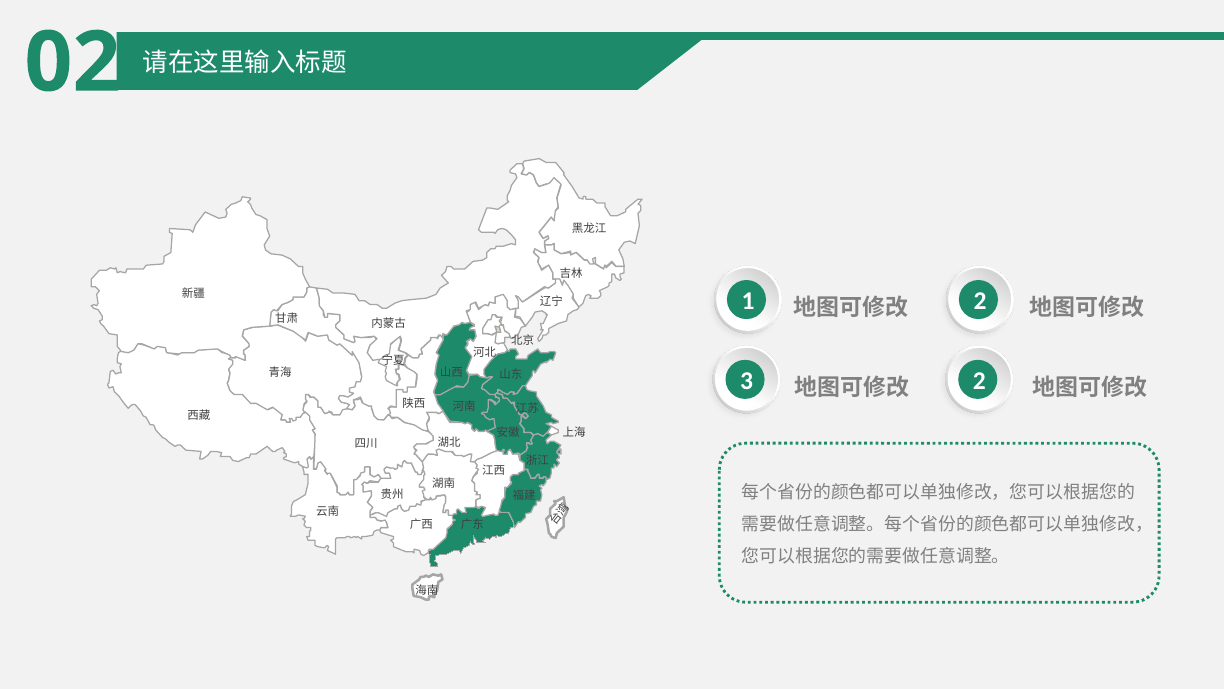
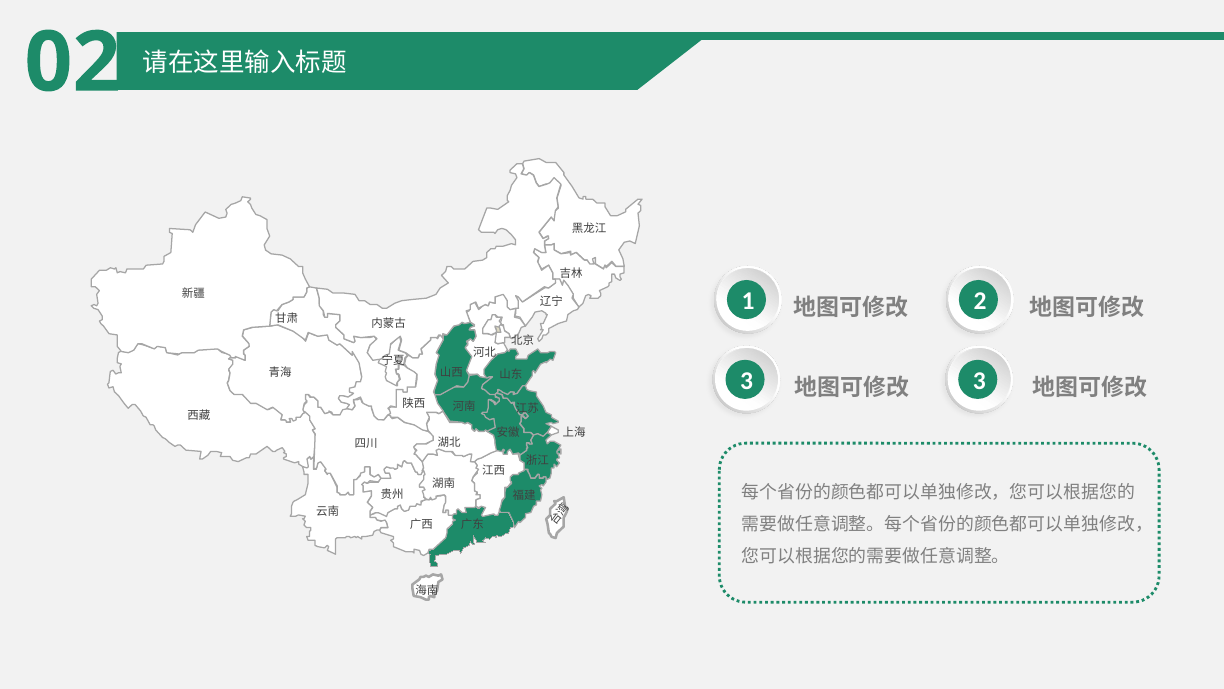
3 2: 2 -> 3 (979, 381)
